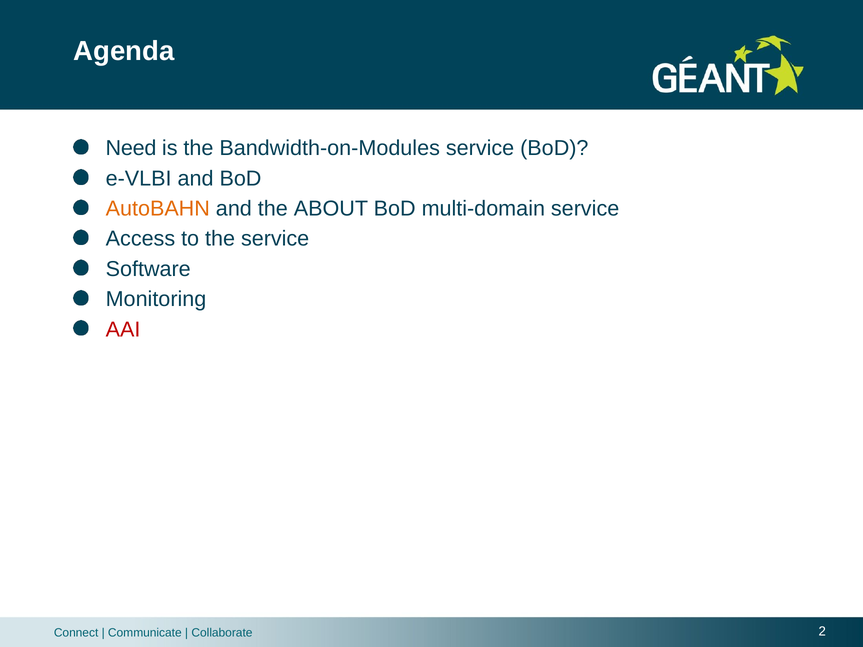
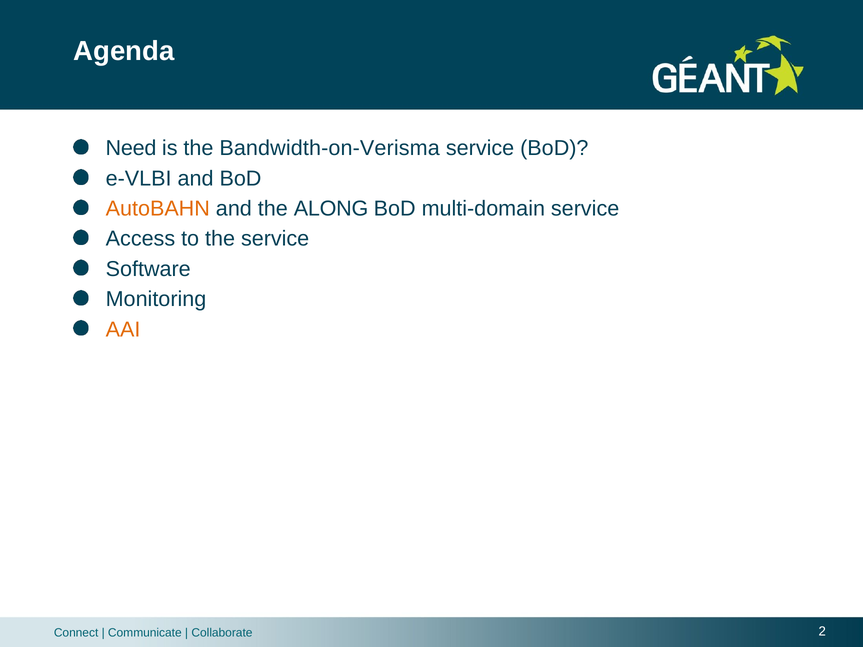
Bandwidth-on-Modules: Bandwidth-on-Modules -> Bandwidth-on-Verisma (330, 148)
ABOUT: ABOUT -> ALONG (331, 209)
AAI colour: red -> orange (123, 330)
